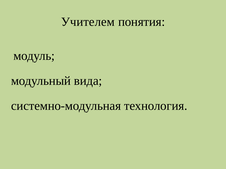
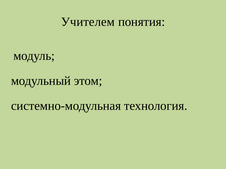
вида: вида -> этом (88, 81)
